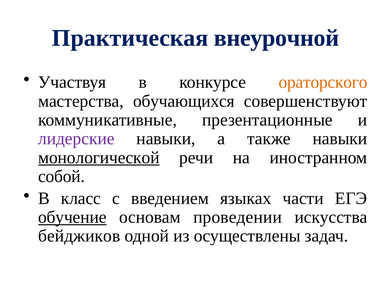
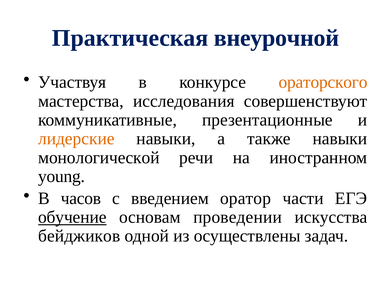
обучающихся: обучающихся -> исследования (184, 101)
лидерские colour: purple -> orange (76, 138)
монологической underline: present -> none (99, 157)
собой: собой -> young (62, 176)
класс: класс -> часов (81, 198)
языках: языках -> оратор (246, 198)
